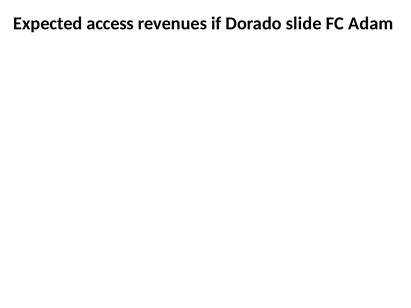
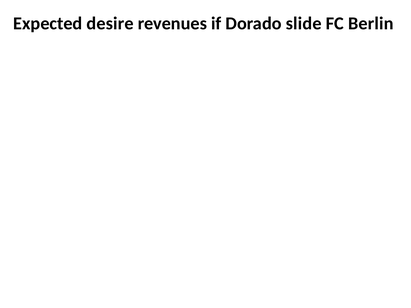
access: access -> desire (110, 24)
Adam: Adam -> Berlin (371, 24)
